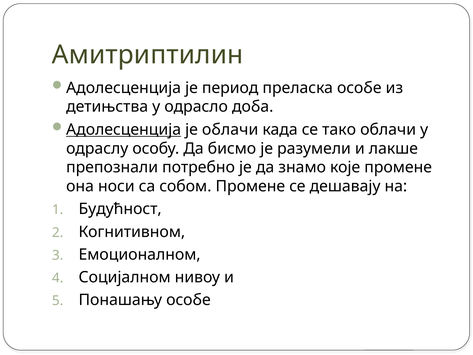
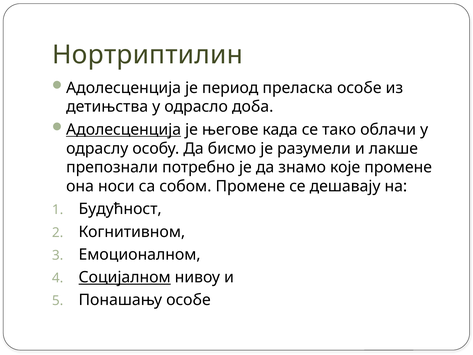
Амитриптилин: Амитриптилин -> Нортриптилин (148, 55)
је облачи: облачи -> његове (230, 129)
Социјалном underline: none -> present (125, 277)
